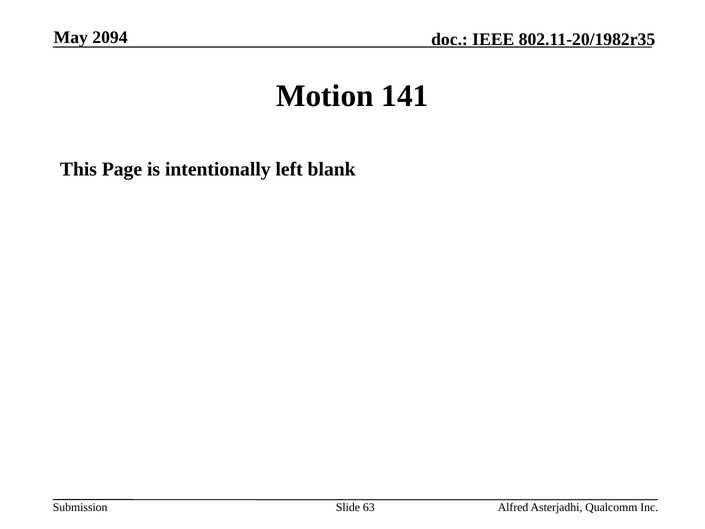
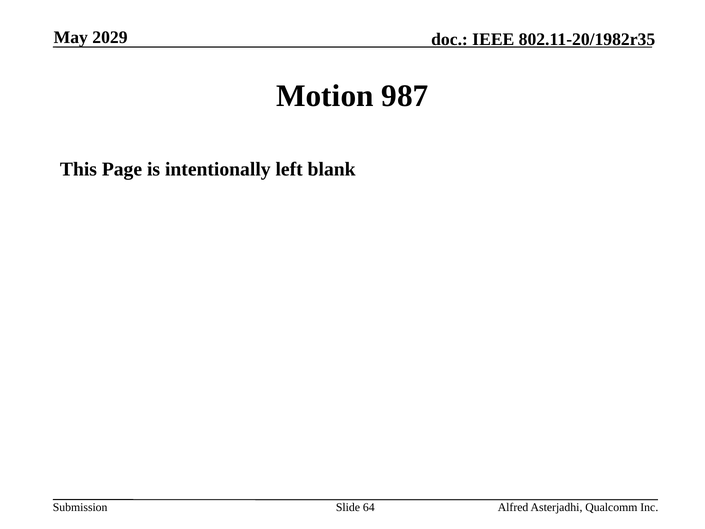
2094: 2094 -> 2029 (110, 37)
141: 141 -> 987 (405, 96)
63: 63 -> 64 (369, 507)
